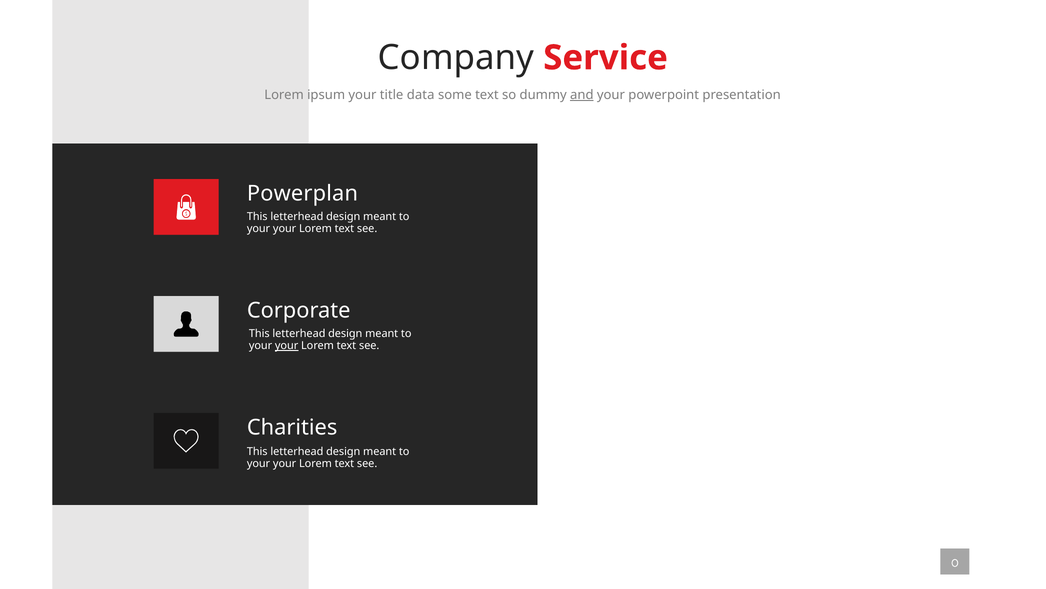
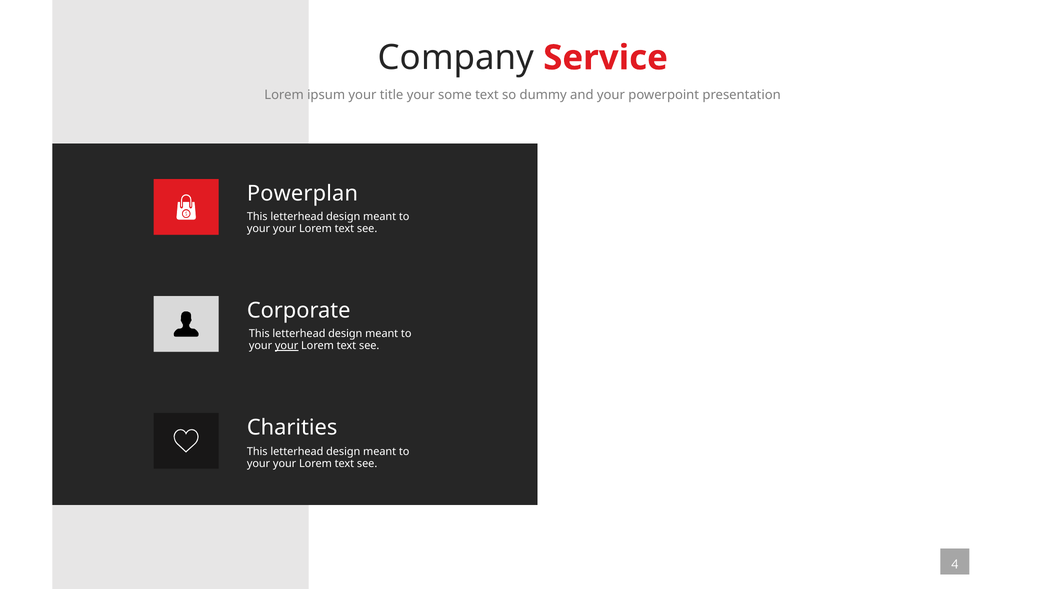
title data: data -> your (421, 95)
and underline: present -> none (582, 95)
0: 0 -> 4 (955, 562)
